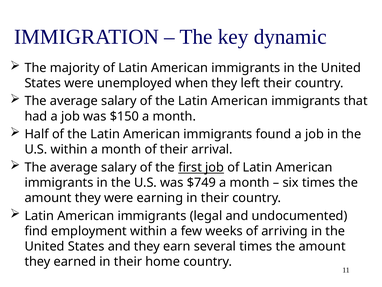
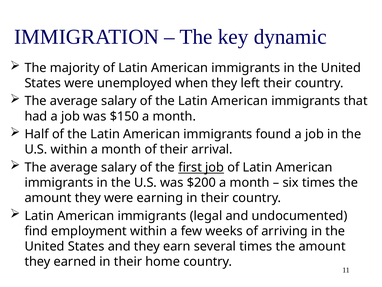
$749: $749 -> $200 (201, 182)
